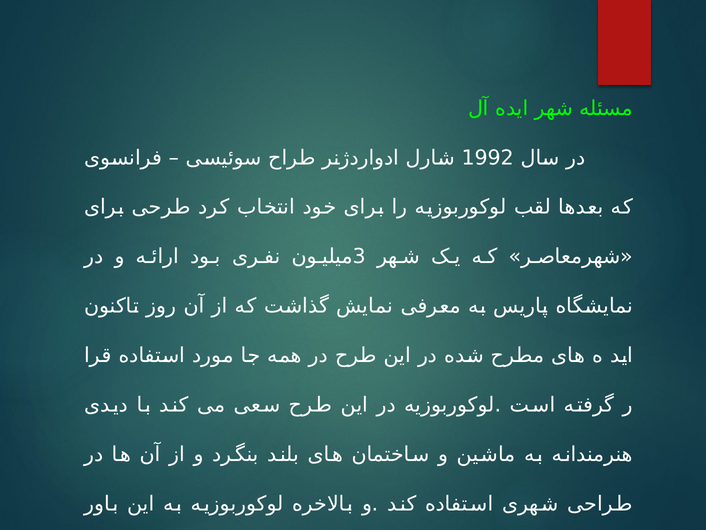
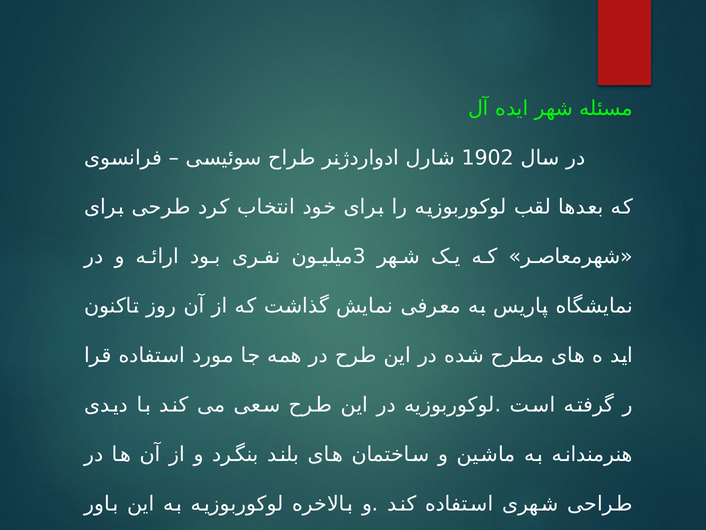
1992: 1992 -> 1902 (488, 158)
